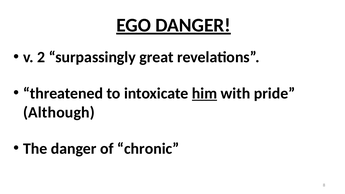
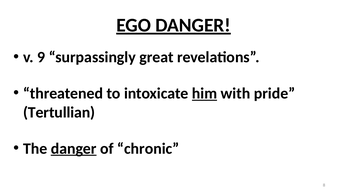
2: 2 -> 9 (41, 57)
Although: Although -> Tertullian (59, 112)
danger underline: none -> present (74, 149)
